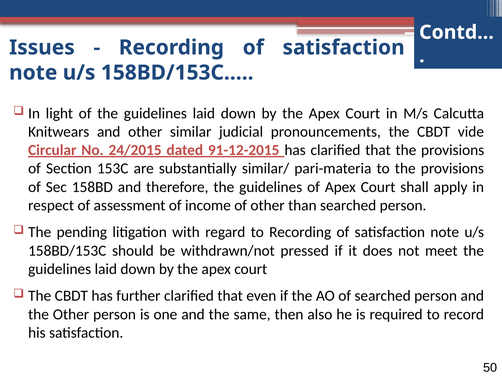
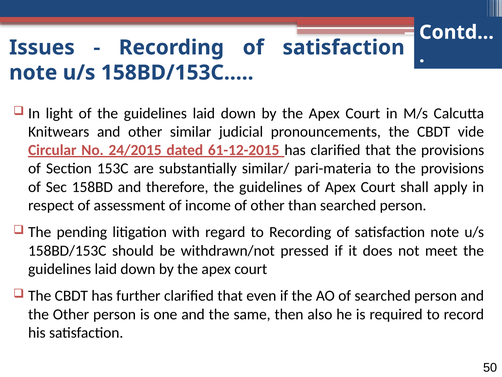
91-12-2015: 91-12-2015 -> 61-12-2015 (244, 150)
